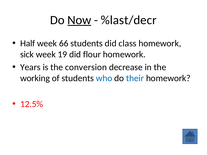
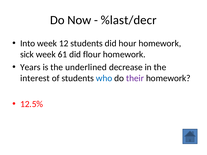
Now underline: present -> none (79, 20)
Half: Half -> Into (28, 43)
66: 66 -> 12 (64, 43)
class: class -> hour (128, 43)
19: 19 -> 61 (62, 54)
conversion: conversion -> underlined (86, 67)
working: working -> interest (35, 78)
their colour: blue -> purple (135, 78)
